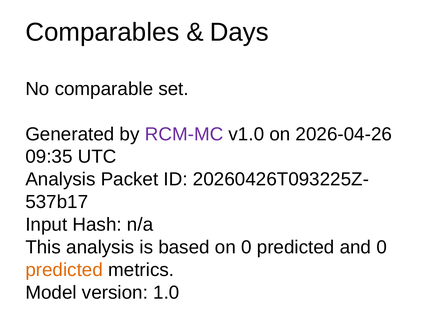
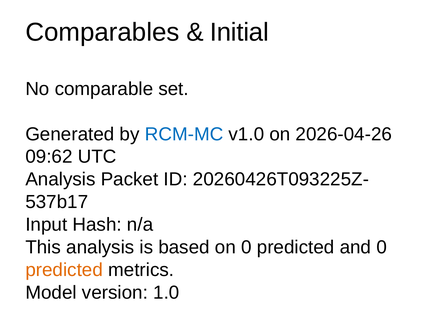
Days: Days -> Initial (239, 32)
RCM-MC colour: purple -> blue (184, 134)
09:35: 09:35 -> 09:62 (49, 157)
